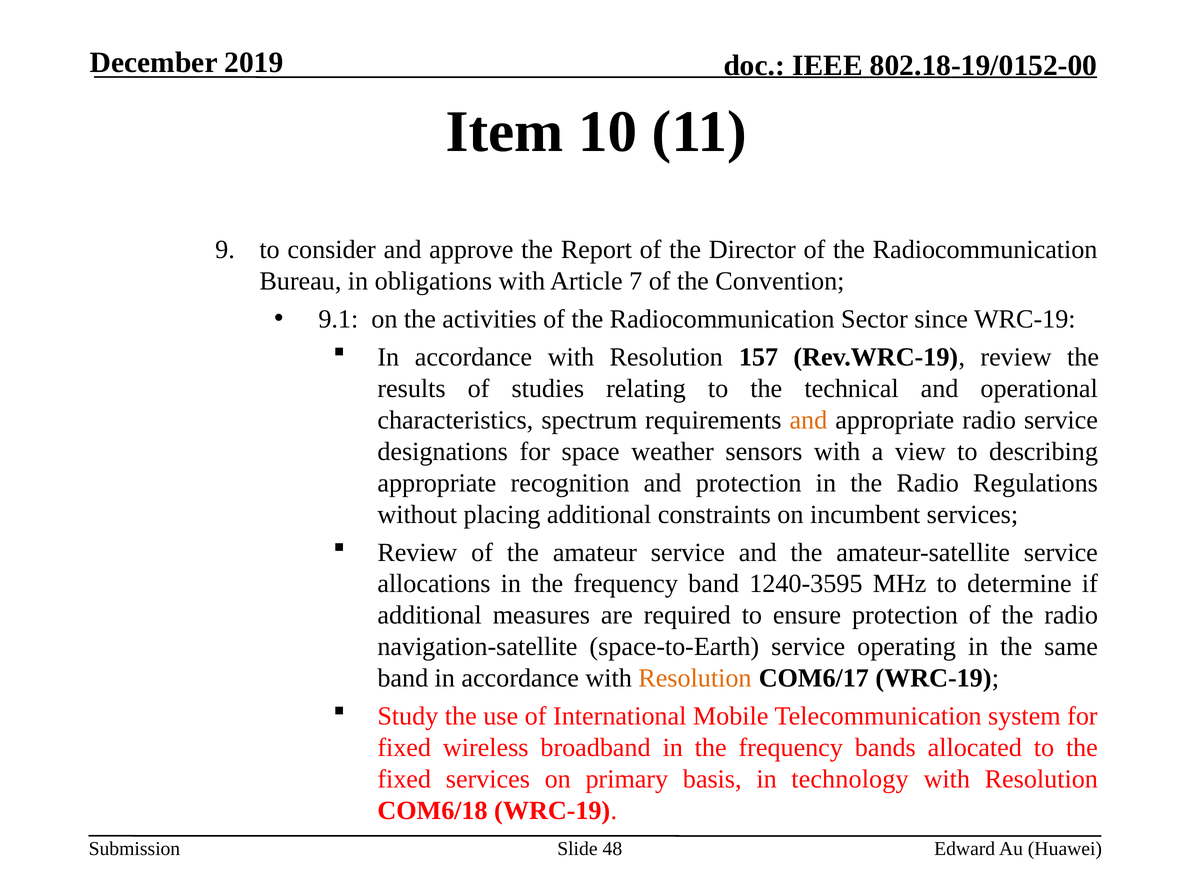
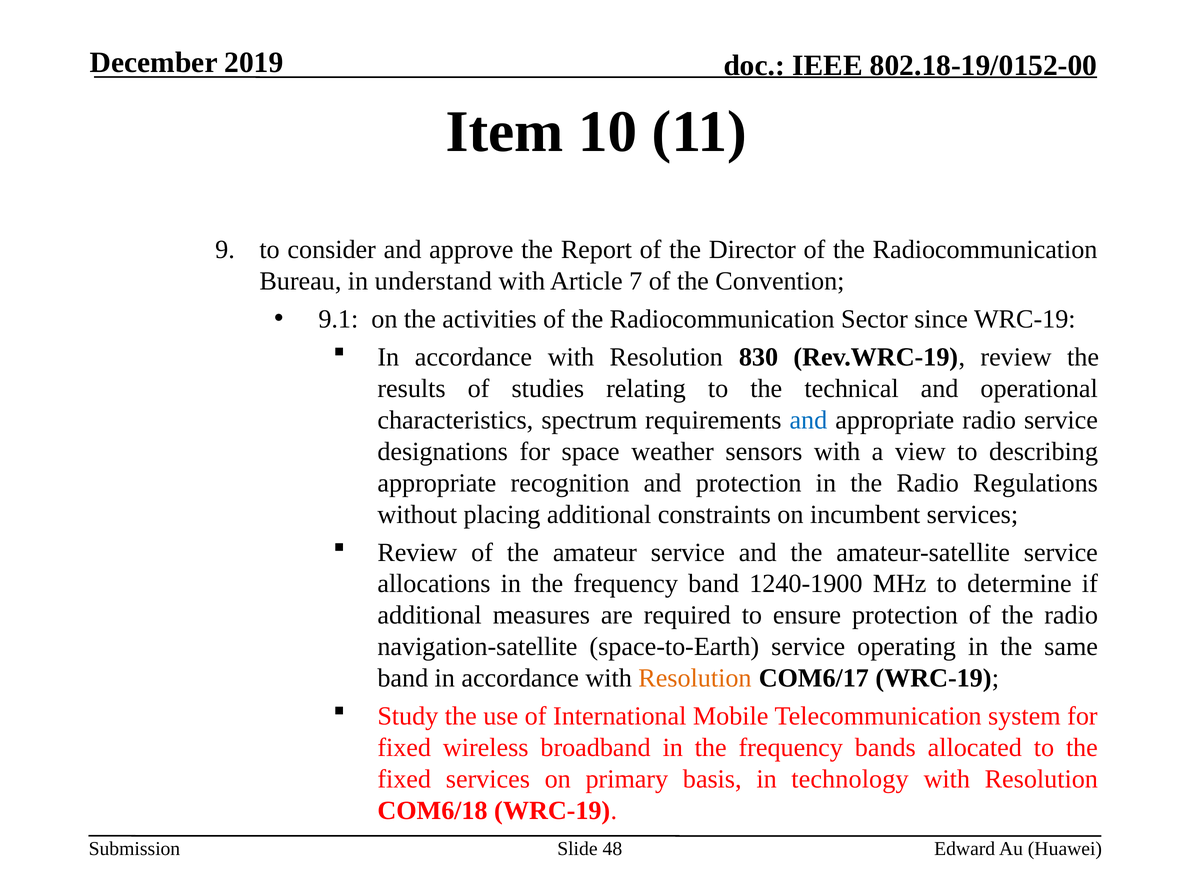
obligations: obligations -> understand (433, 281)
157: 157 -> 830 (759, 357)
and colour: orange -> blue (808, 420)
1240-3595: 1240-3595 -> 1240-1900 (806, 584)
